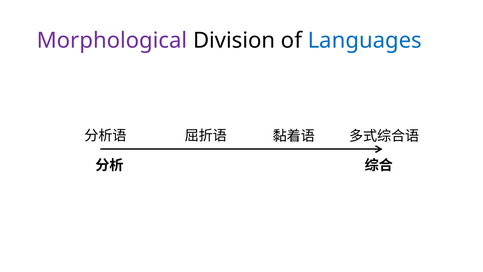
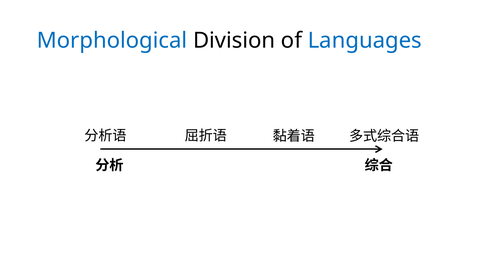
Morphological colour: purple -> blue (112, 41)
